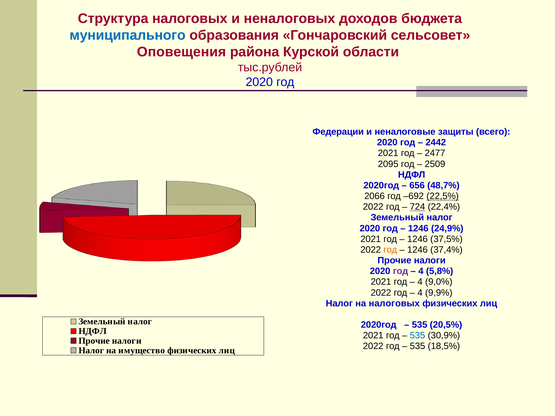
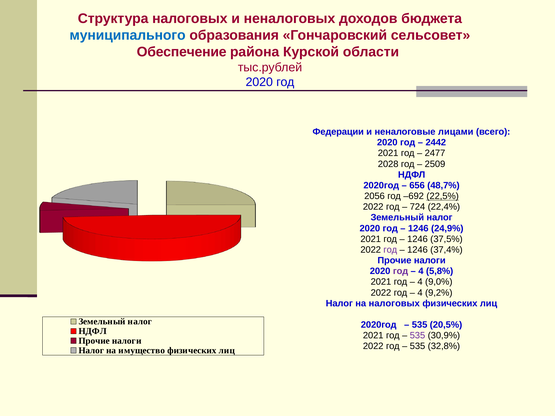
Оповещения: Оповещения -> Обеспечение (182, 52)
защиты: защиты -> лицами (456, 132)
2095: 2095 -> 2028 (388, 164)
2066: 2066 -> 2056 (375, 196)
724 underline: present -> none (417, 207)
год colour: orange -> purple (390, 250)
9,9%: 9,9% -> 9,2% (439, 293)
535 colour: blue -> purple (417, 336)
18,5%: 18,5% -> 32,8% (444, 346)
